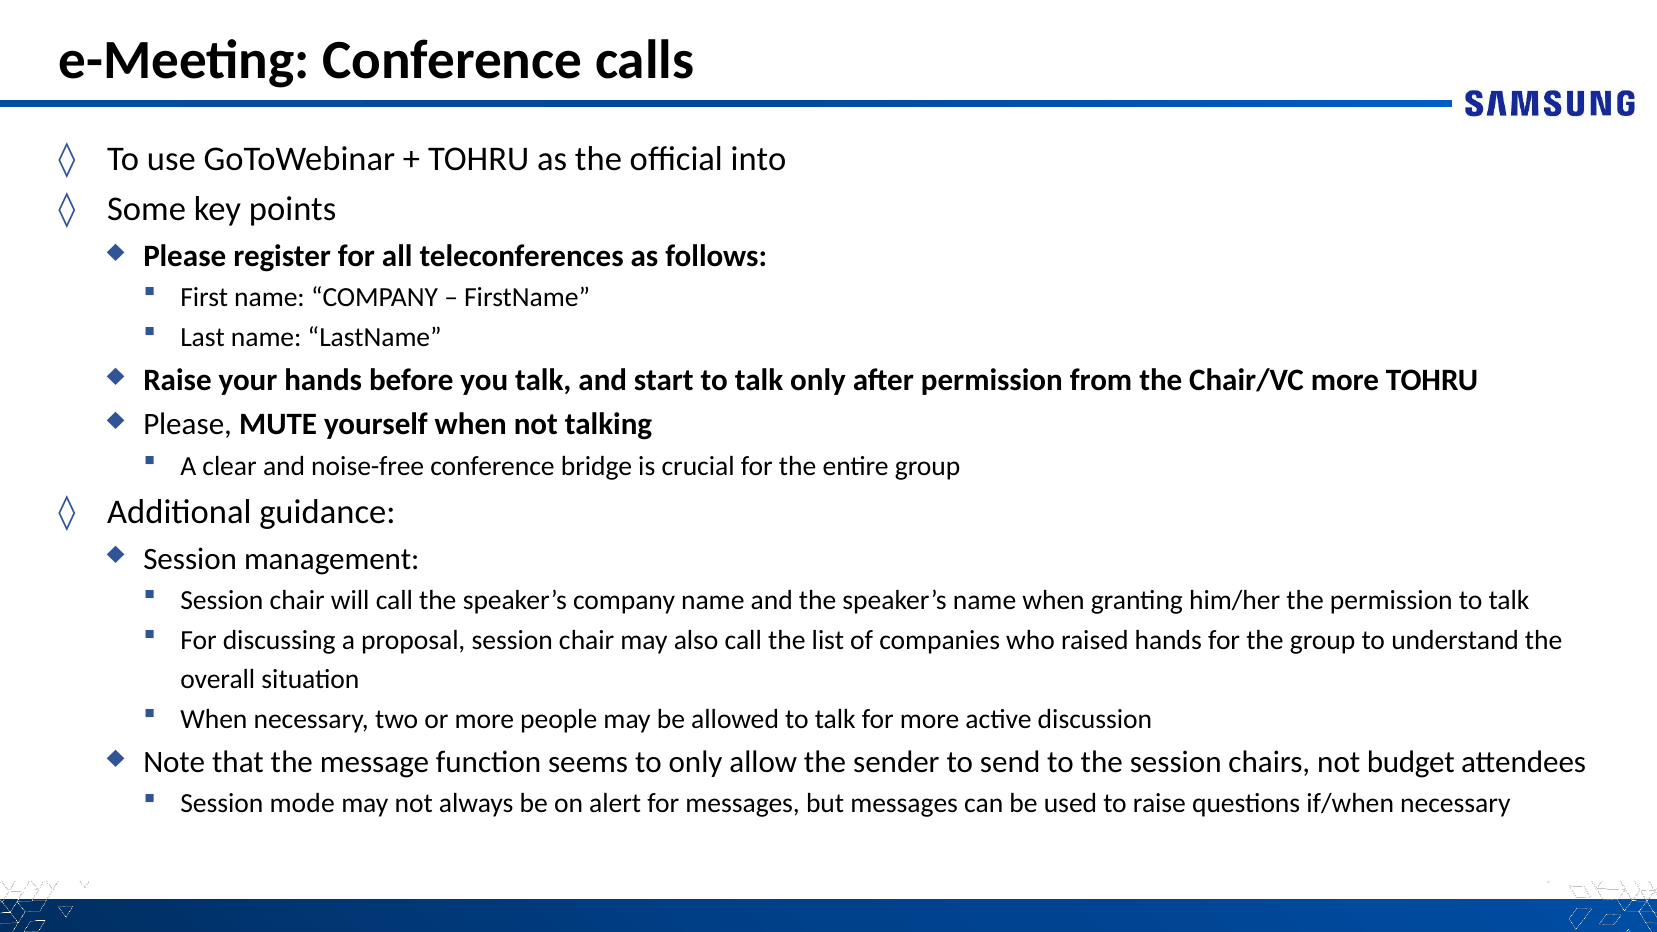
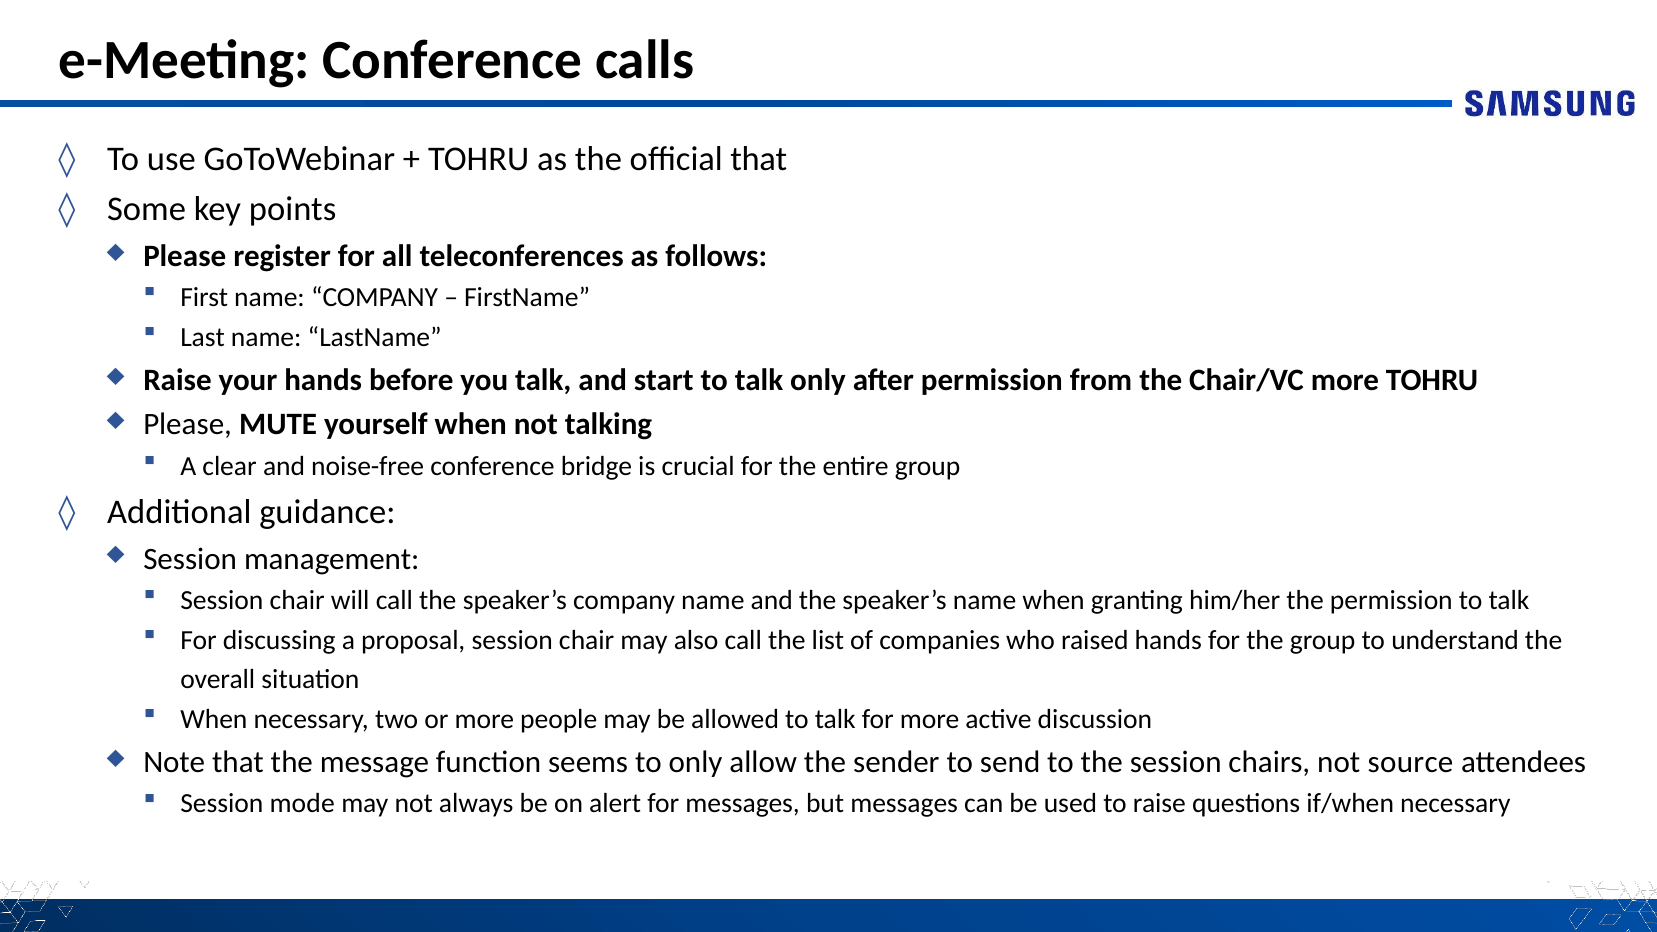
official into: into -> that (759, 160)
budget: budget -> source (1411, 762)
